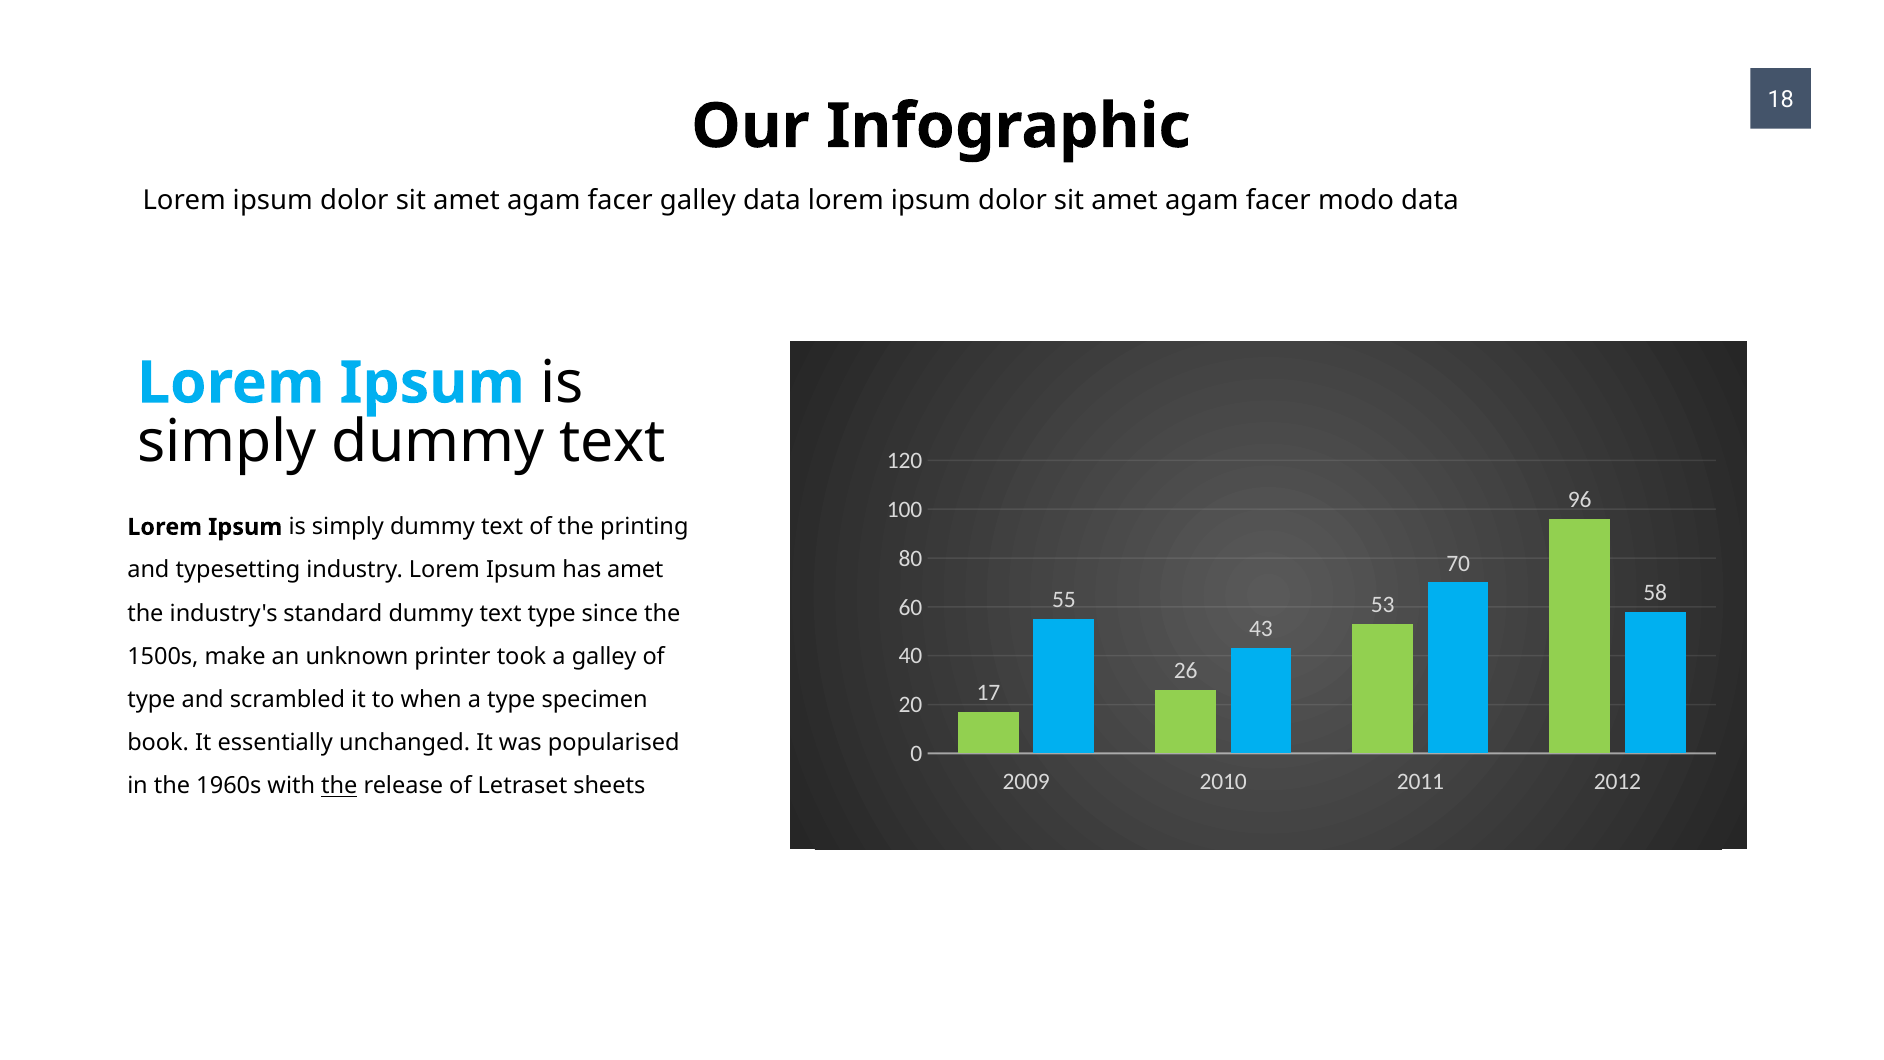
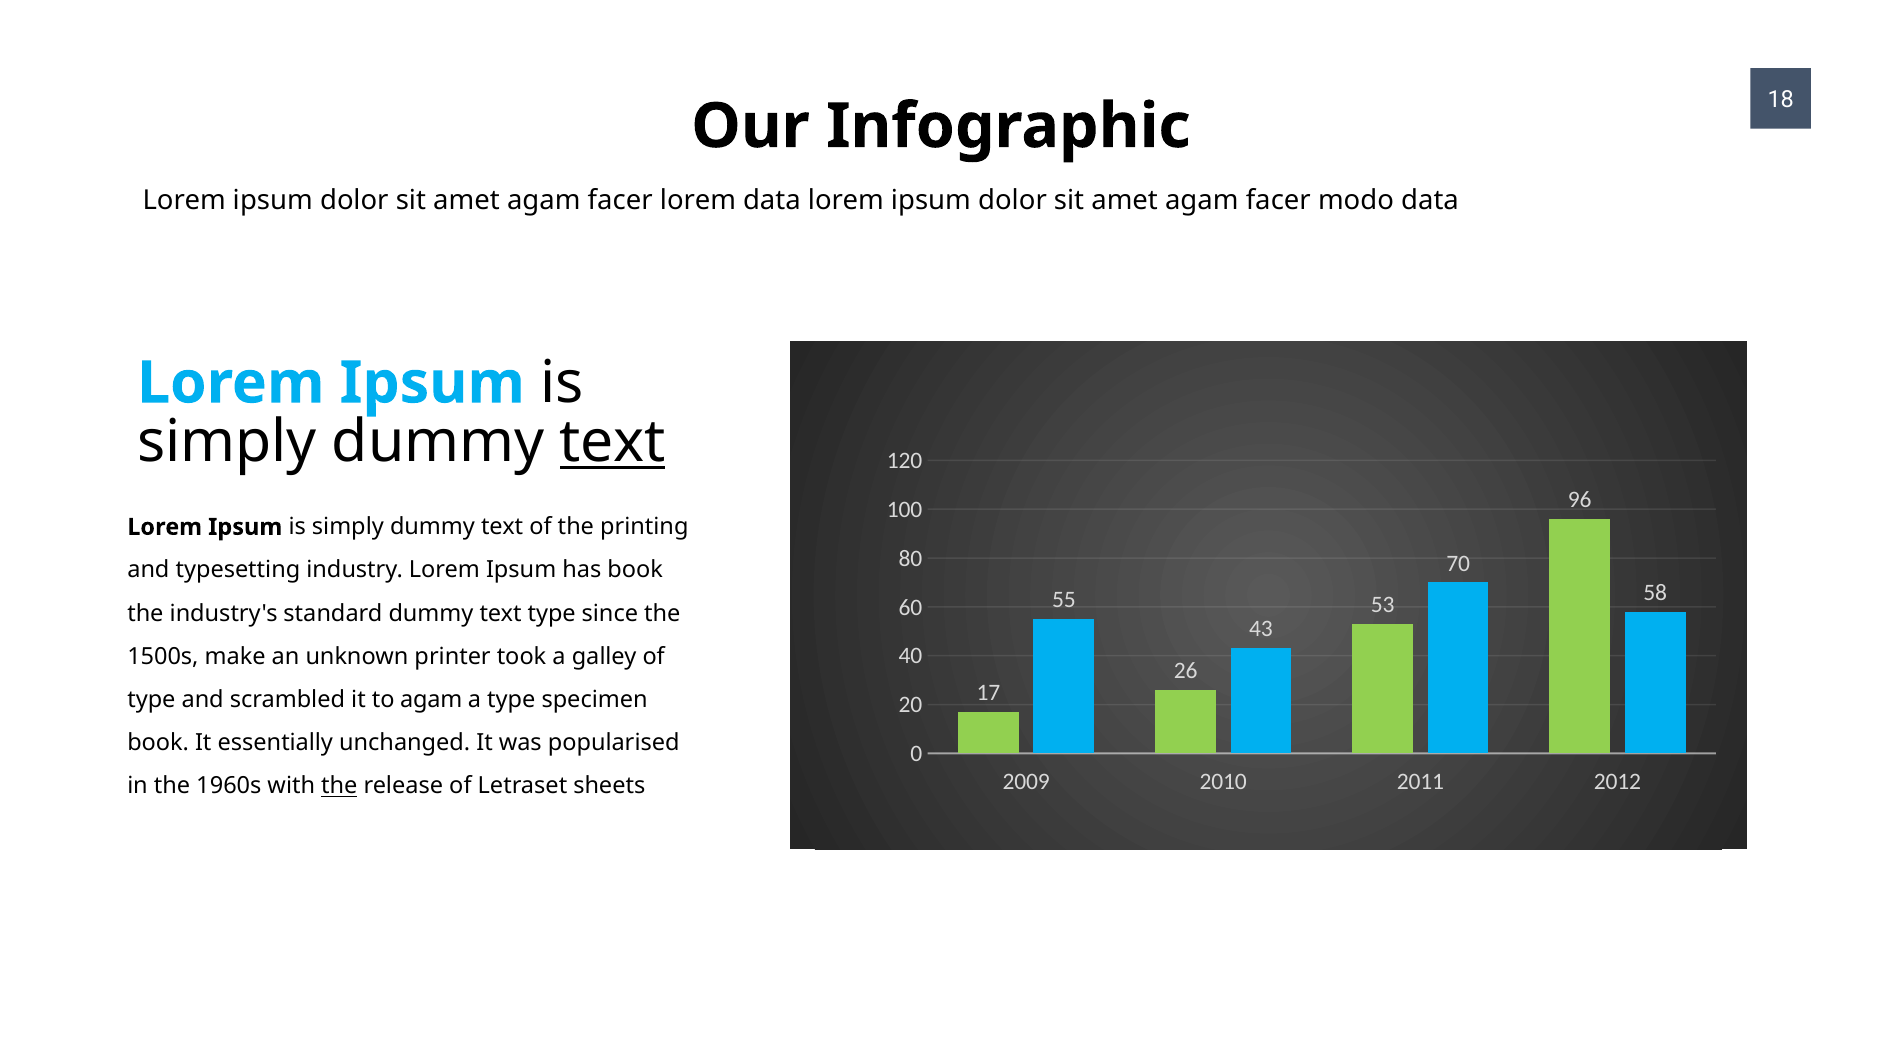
facer galley: galley -> lorem (698, 201)
text underline: none -> present (613, 442)
has amet: amet -> book (635, 570)
to when: when -> agam (431, 700)
